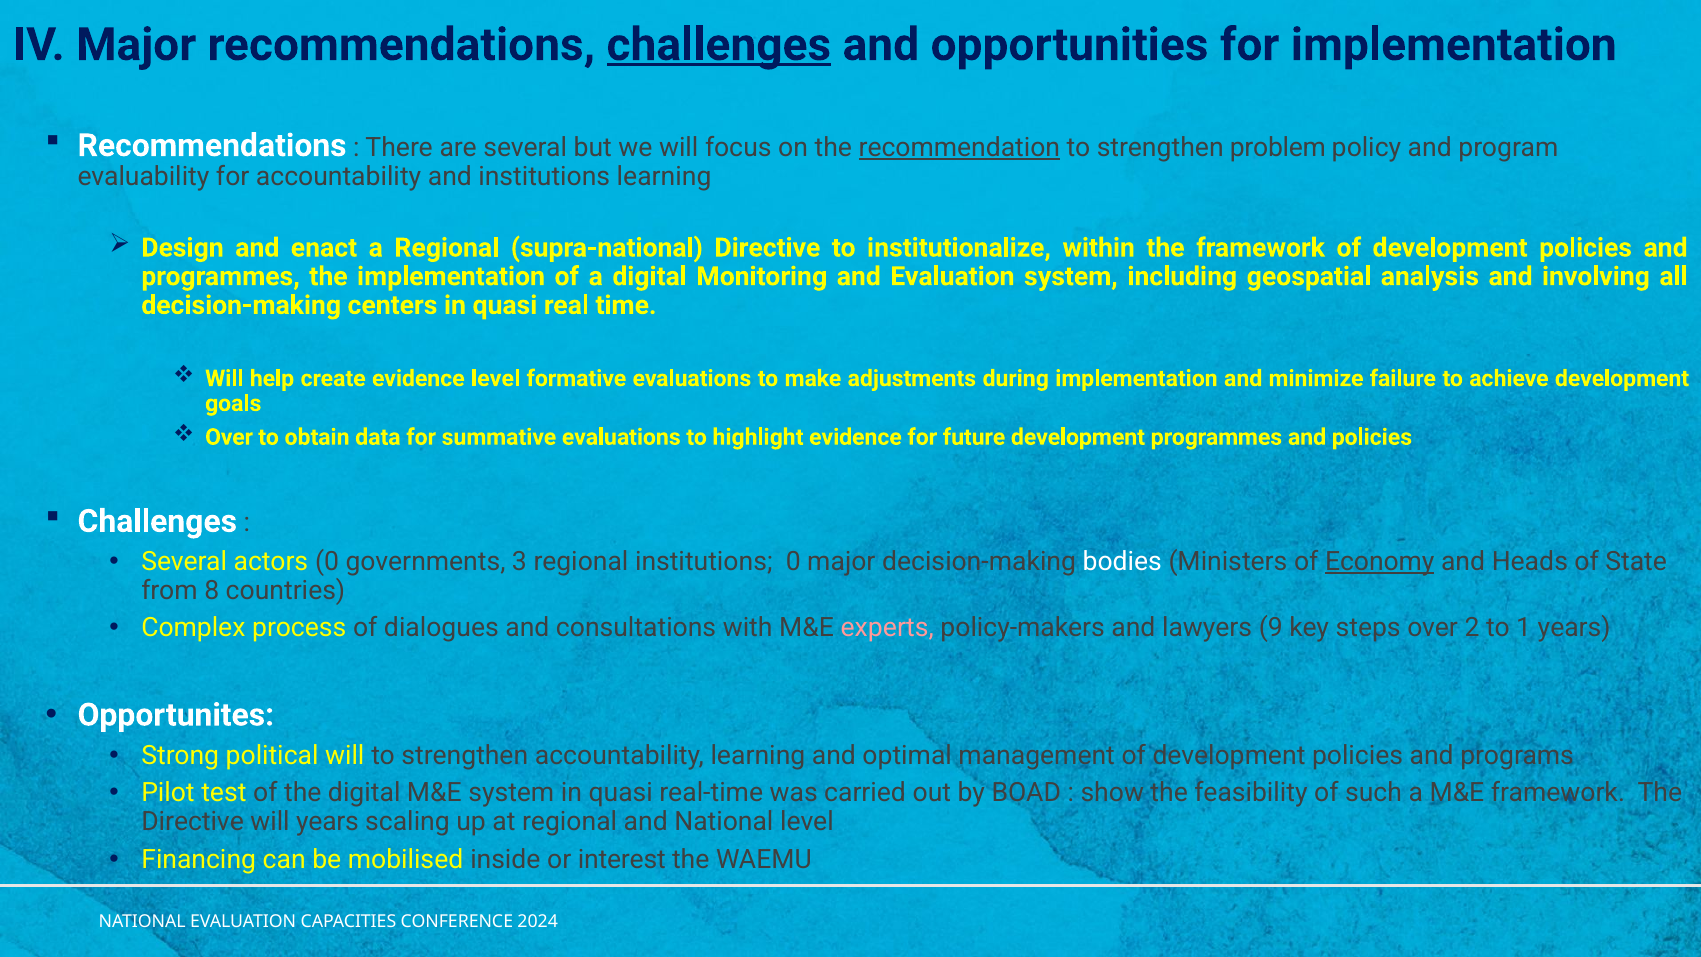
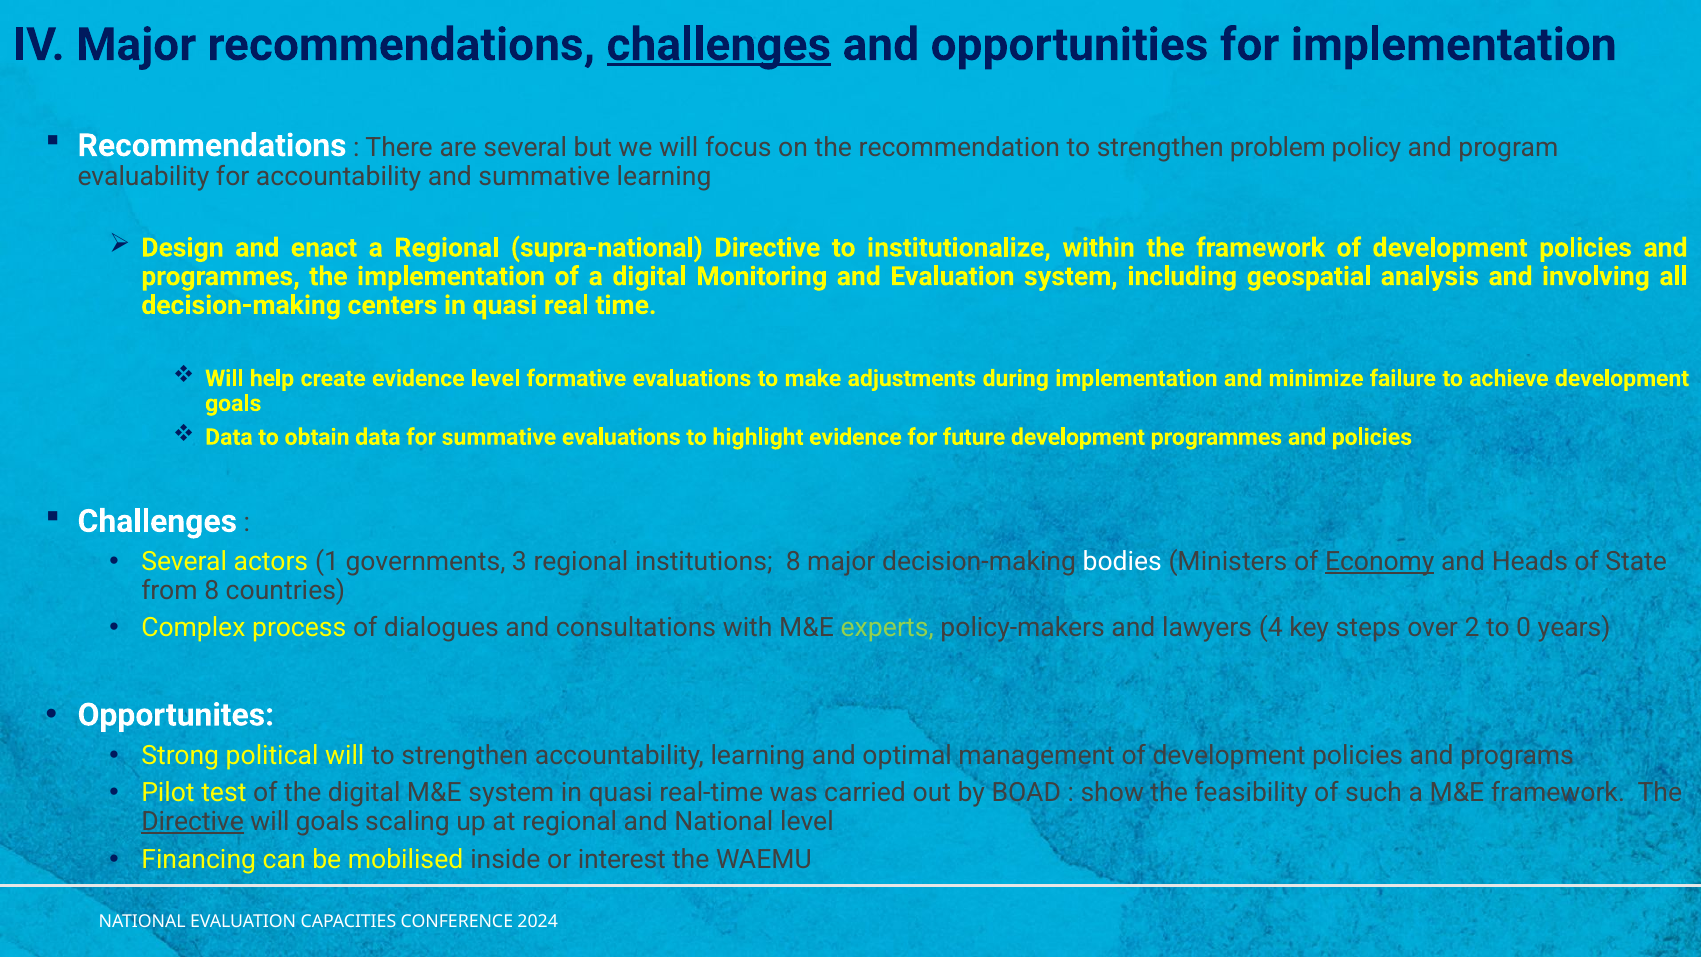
recommendation underline: present -> none (959, 147)
and institutions: institutions -> summative (544, 177)
Over: Over -> Data (229, 437)
actors 0: 0 -> 1 (327, 562)
institutions 0: 0 -> 8 (793, 562)
experts colour: pink -> light green (887, 628)
9: 9 -> 4 (1271, 628)
1: 1 -> 0 (1524, 628)
Directive underline: none -> present (193, 822)
will years: years -> goals (328, 822)
